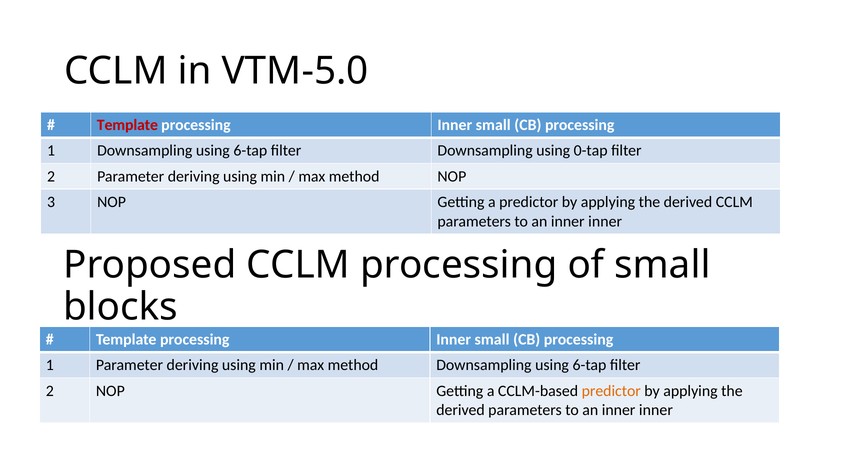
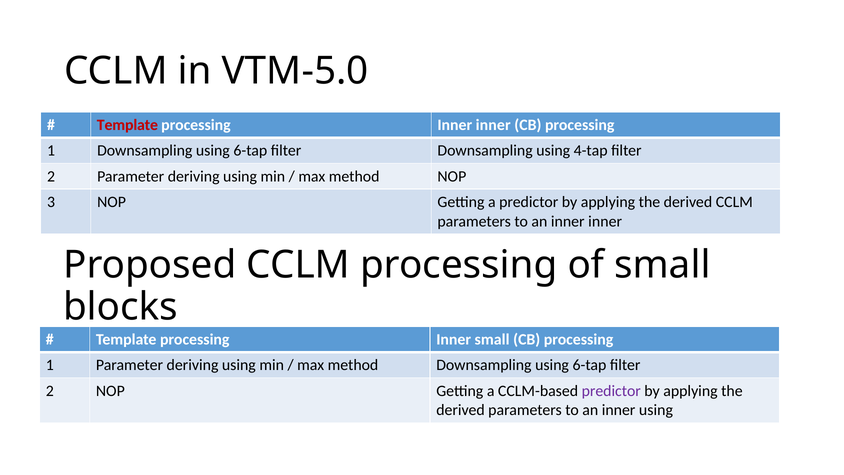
small: small -> inner (493, 125)
0-tap: 0-tap -> 4-tap (591, 151)
predictor colour: orange -> purple (611, 391)
inner: inner -> using (656, 410)
